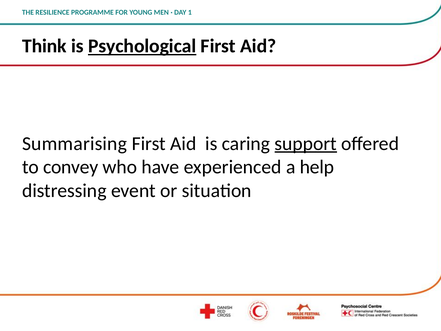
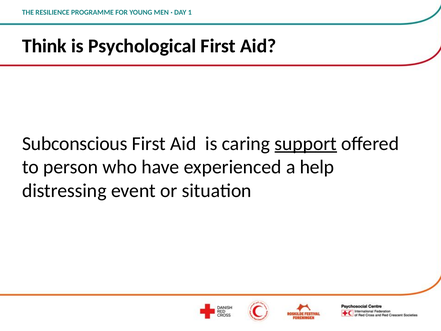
Psychological underline: present -> none (142, 46)
Summarising: Summarising -> Subconscious (75, 144)
convey: convey -> person (71, 167)
